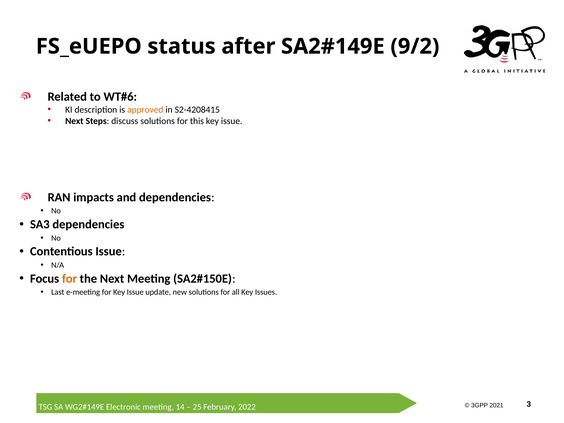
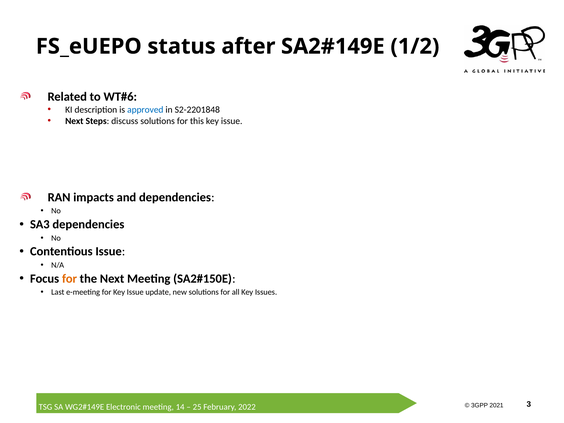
9/2: 9/2 -> 1/2 (415, 46)
approved colour: orange -> blue (145, 110)
S2-4208415: S2-4208415 -> S2-2201848 (197, 110)
